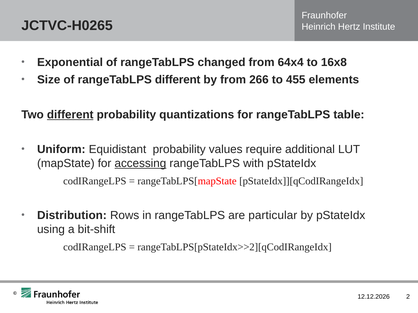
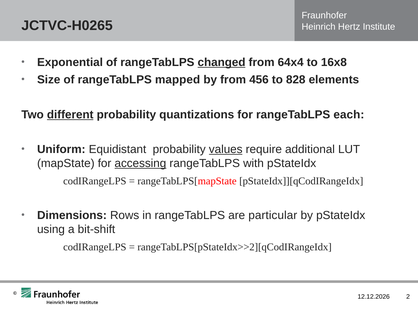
changed underline: none -> present (222, 62)
rangeTabLPS different: different -> mapped (178, 80)
266: 266 -> 456 (259, 80)
455: 455 -> 828 (296, 80)
table: table -> each (349, 115)
values underline: none -> present (226, 150)
Distribution: Distribution -> Dimensions (72, 216)
